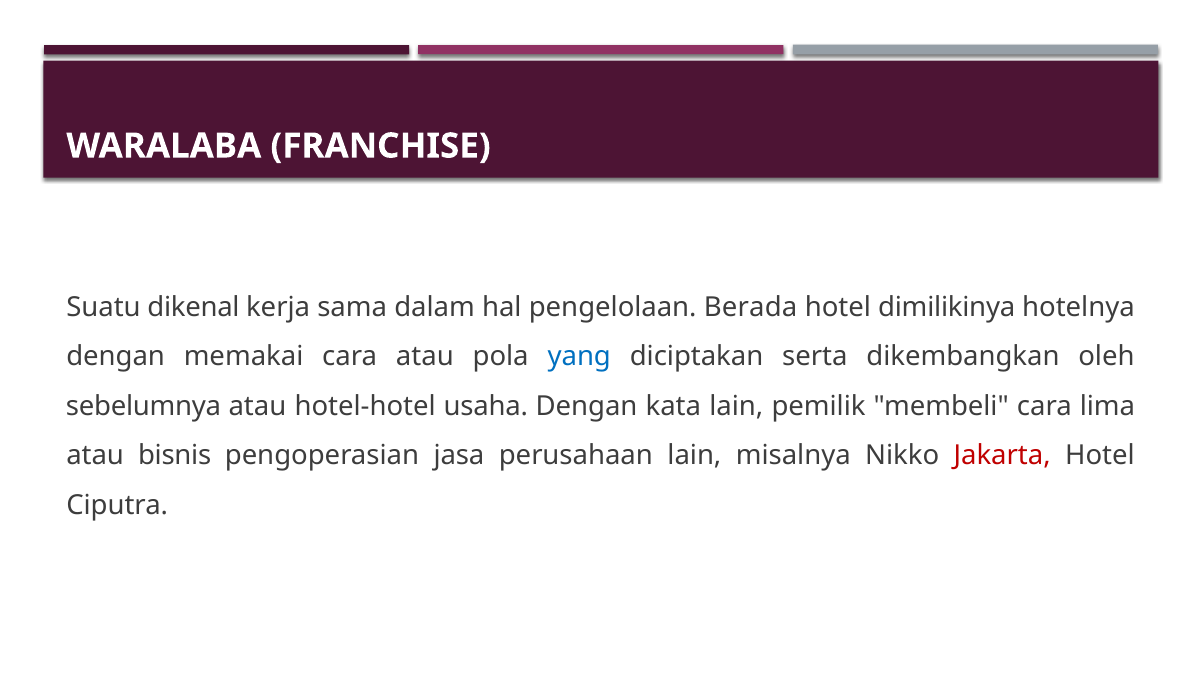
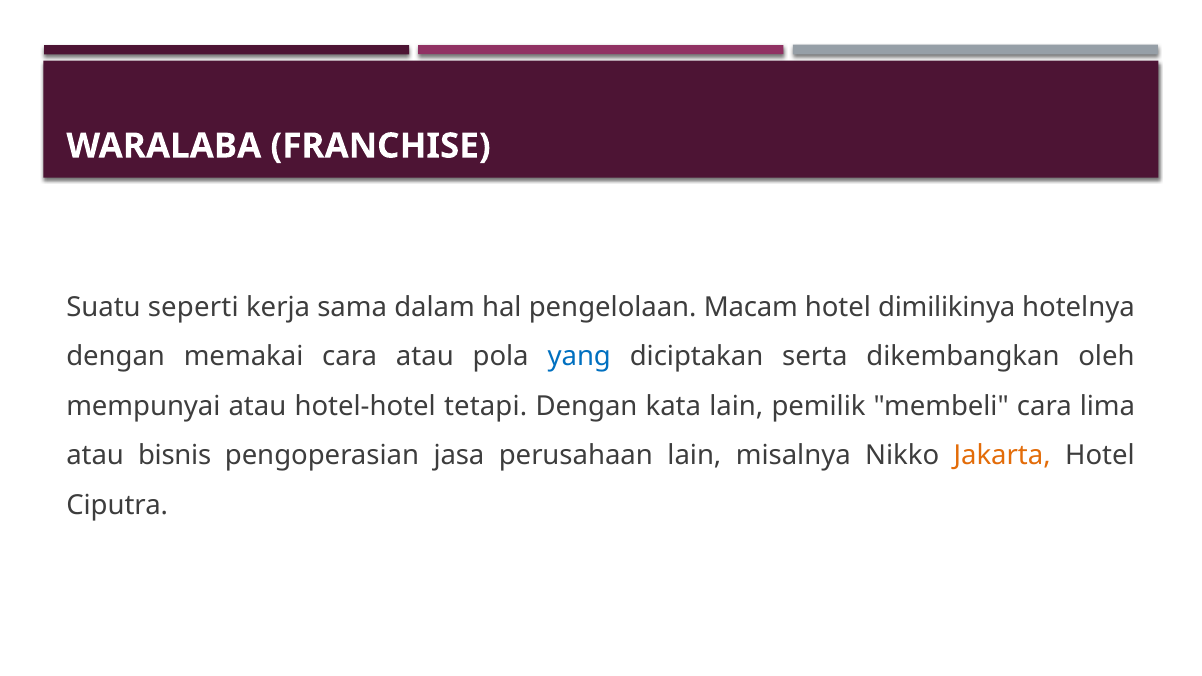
dikenal: dikenal -> seperti (193, 307)
Berada: Berada -> Macam (751, 307)
sebelumnya: sebelumnya -> mempunyai (143, 406)
usaha: usaha -> tetapi (486, 406)
Jakarta colour: red -> orange (1002, 456)
